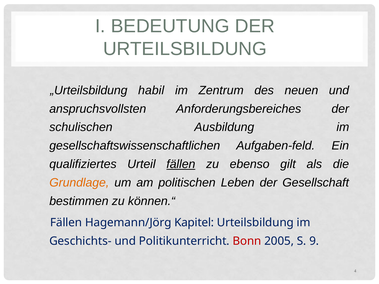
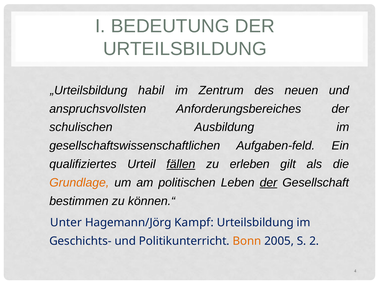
ebenso: ebenso -> erleben (250, 164)
der underline: none -> present (268, 183)
Fällen: Fällen -> Unter (66, 223)
Kapitel: Kapitel -> Kampf (194, 223)
Bonn colour: red -> orange (247, 241)
9: 9 -> 2 (314, 241)
